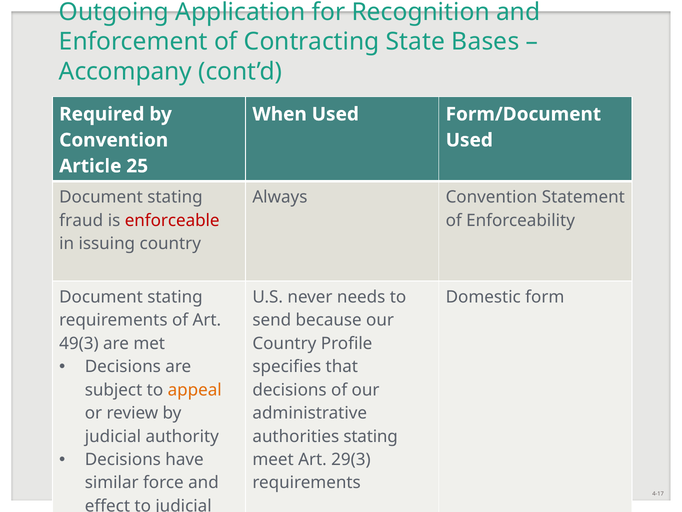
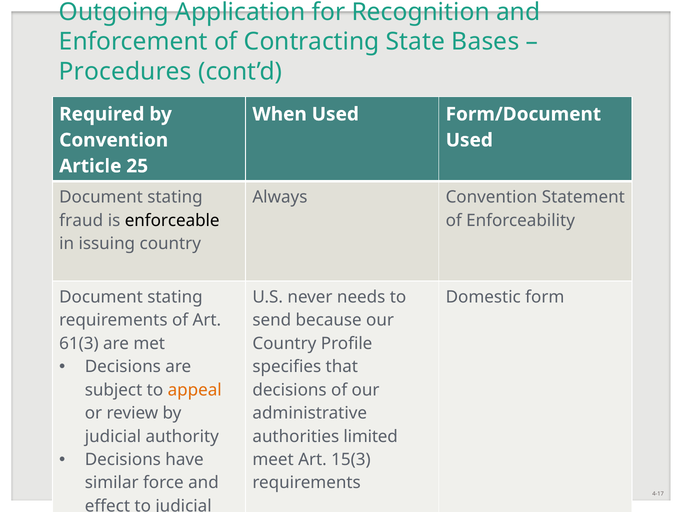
Accompany: Accompany -> Procedures (125, 71)
enforceable colour: red -> black (172, 220)
49(3: 49(3 -> 61(3 (79, 343)
authorities stating: stating -> limited (371, 436)
29(3: 29(3 -> 15(3 (351, 459)
